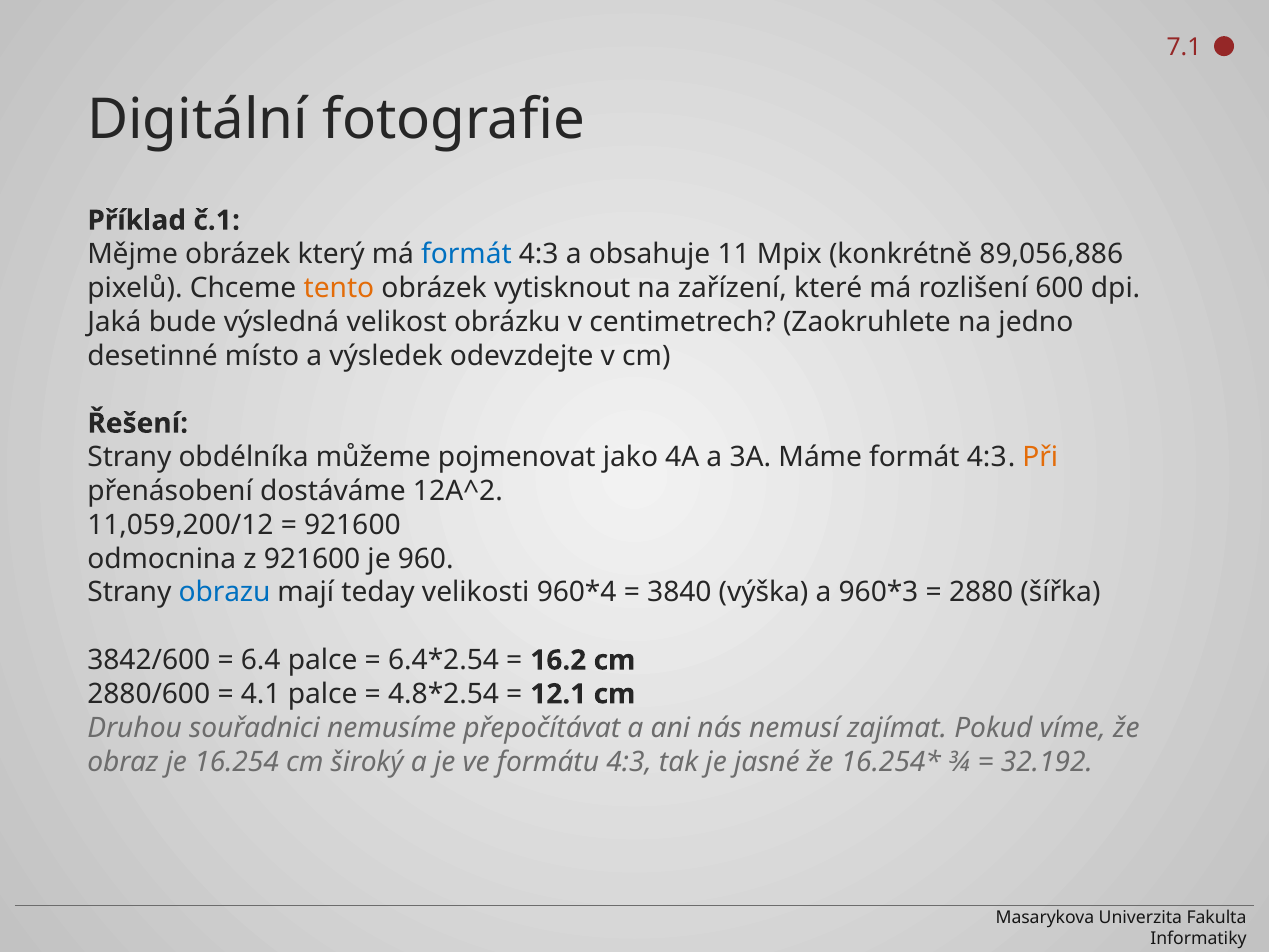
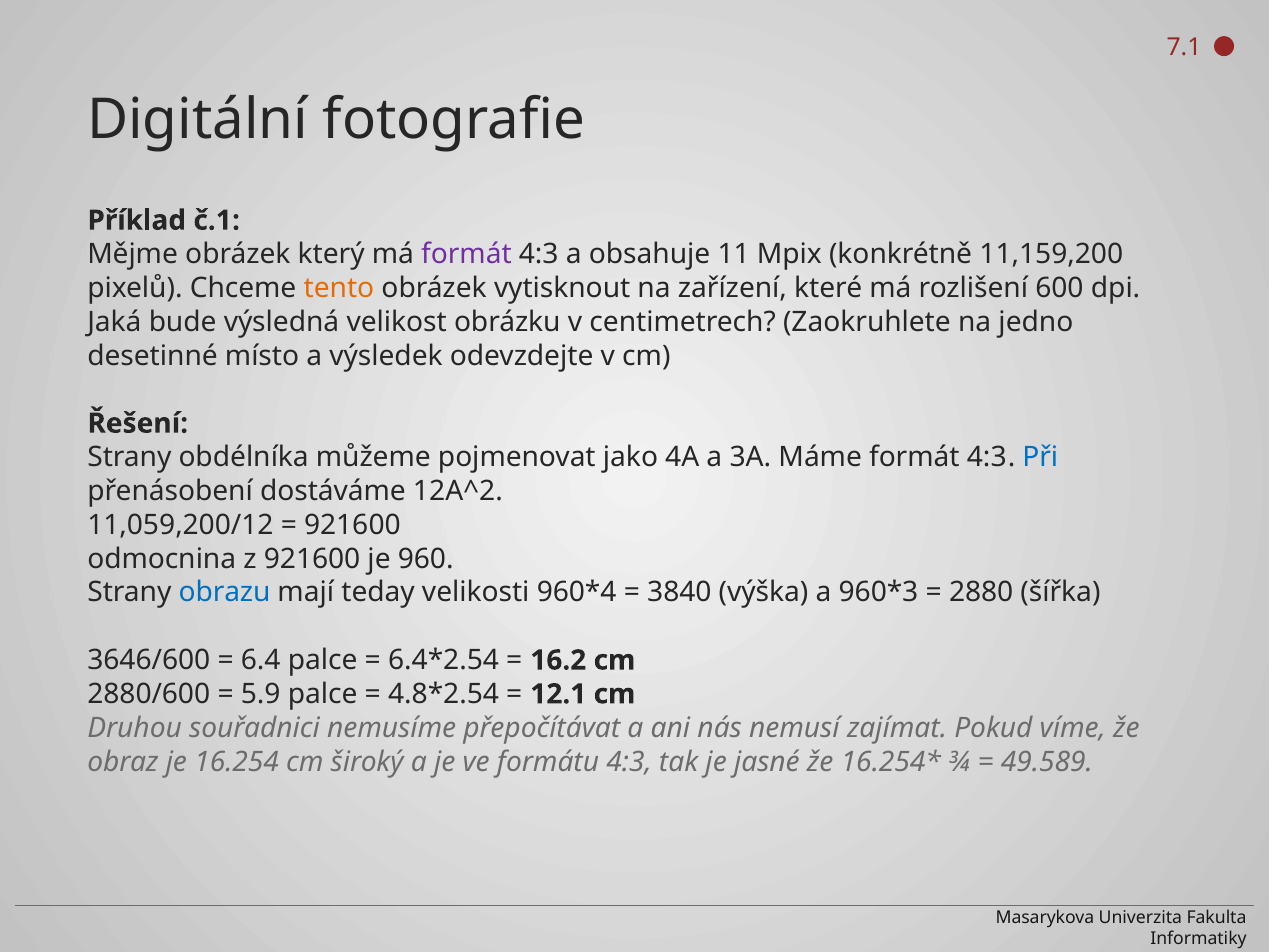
formát colour: blue -> purple (466, 254)
89,056,886: 89,056,886 -> 11,159,200 (1051, 254)
Při colour: orange -> blue (1040, 457)
3842/600: 3842/600 -> 3646/600 (149, 660)
4.1: 4.1 -> 5.9 (261, 694)
32.192: 32.192 -> 49.589 (1047, 762)
